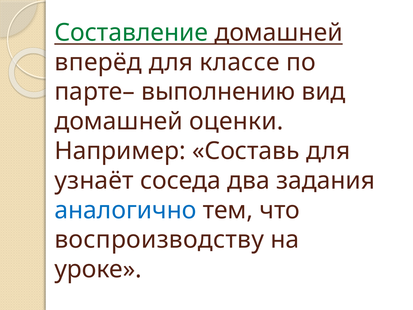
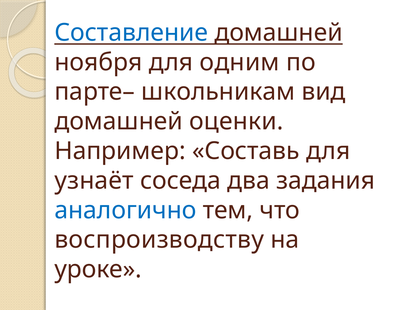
Составление colour: green -> blue (131, 33)
вперёд: вперёд -> ноября (98, 62)
классе: классе -> одним (240, 62)
выполнению: выполнению -> школьникам (218, 92)
